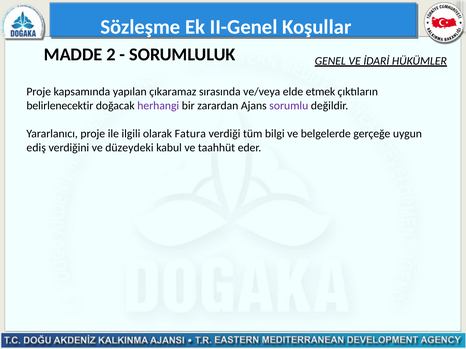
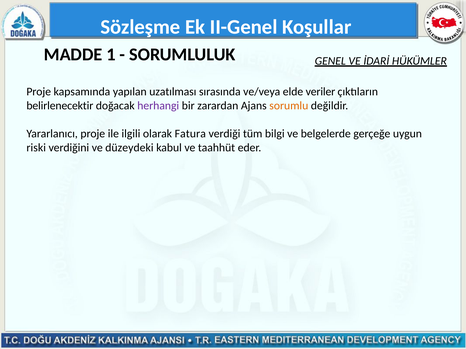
2: 2 -> 1 (111, 54)
çıkaramaz: çıkaramaz -> uzatılması (173, 92)
etmek: etmek -> veriler (320, 92)
sorumlu colour: purple -> orange (289, 106)
ediş: ediş -> riski (36, 148)
